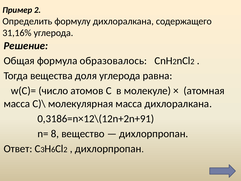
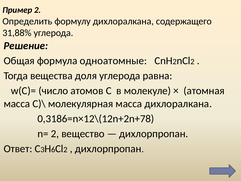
31,16%: 31,16% -> 31,88% (17, 33)
образовалось: образовалось -> одноатомные (113, 61)
0,3186=n×12\(12n+2n+91: 0,3186=n×12\(12n+2n+91 -> 0,3186=n×12\(12n+2n+78 (96, 119)
n= 8: 8 -> 2 (55, 134)
